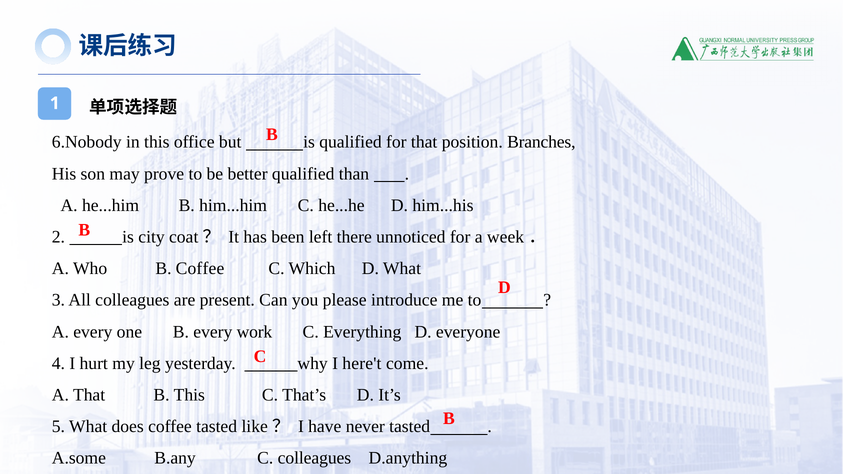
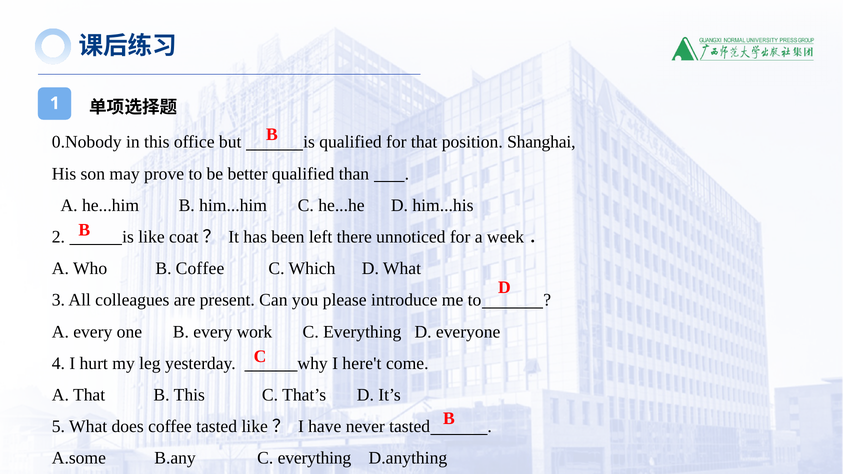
6.Nobody: 6.Nobody -> 0.Nobody (87, 142)
Branches: Branches -> Shanghai (541, 142)
is city: city -> like (152, 237)
B.any C colleagues: colleagues -> everything (314, 458)
